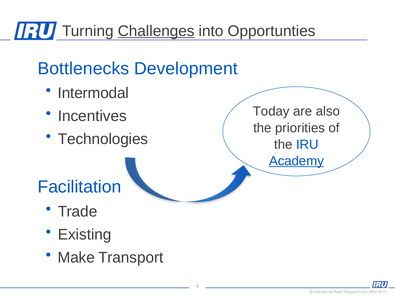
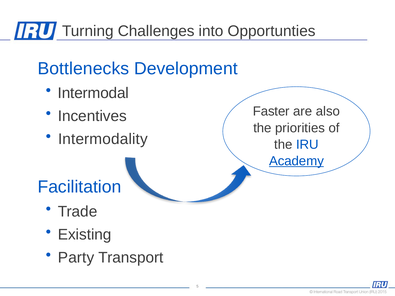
Challenges underline: present -> none (156, 31)
Today: Today -> Faster (271, 111)
Technologies: Technologies -> Intermodality (103, 139)
Make: Make -> Party (76, 258)
